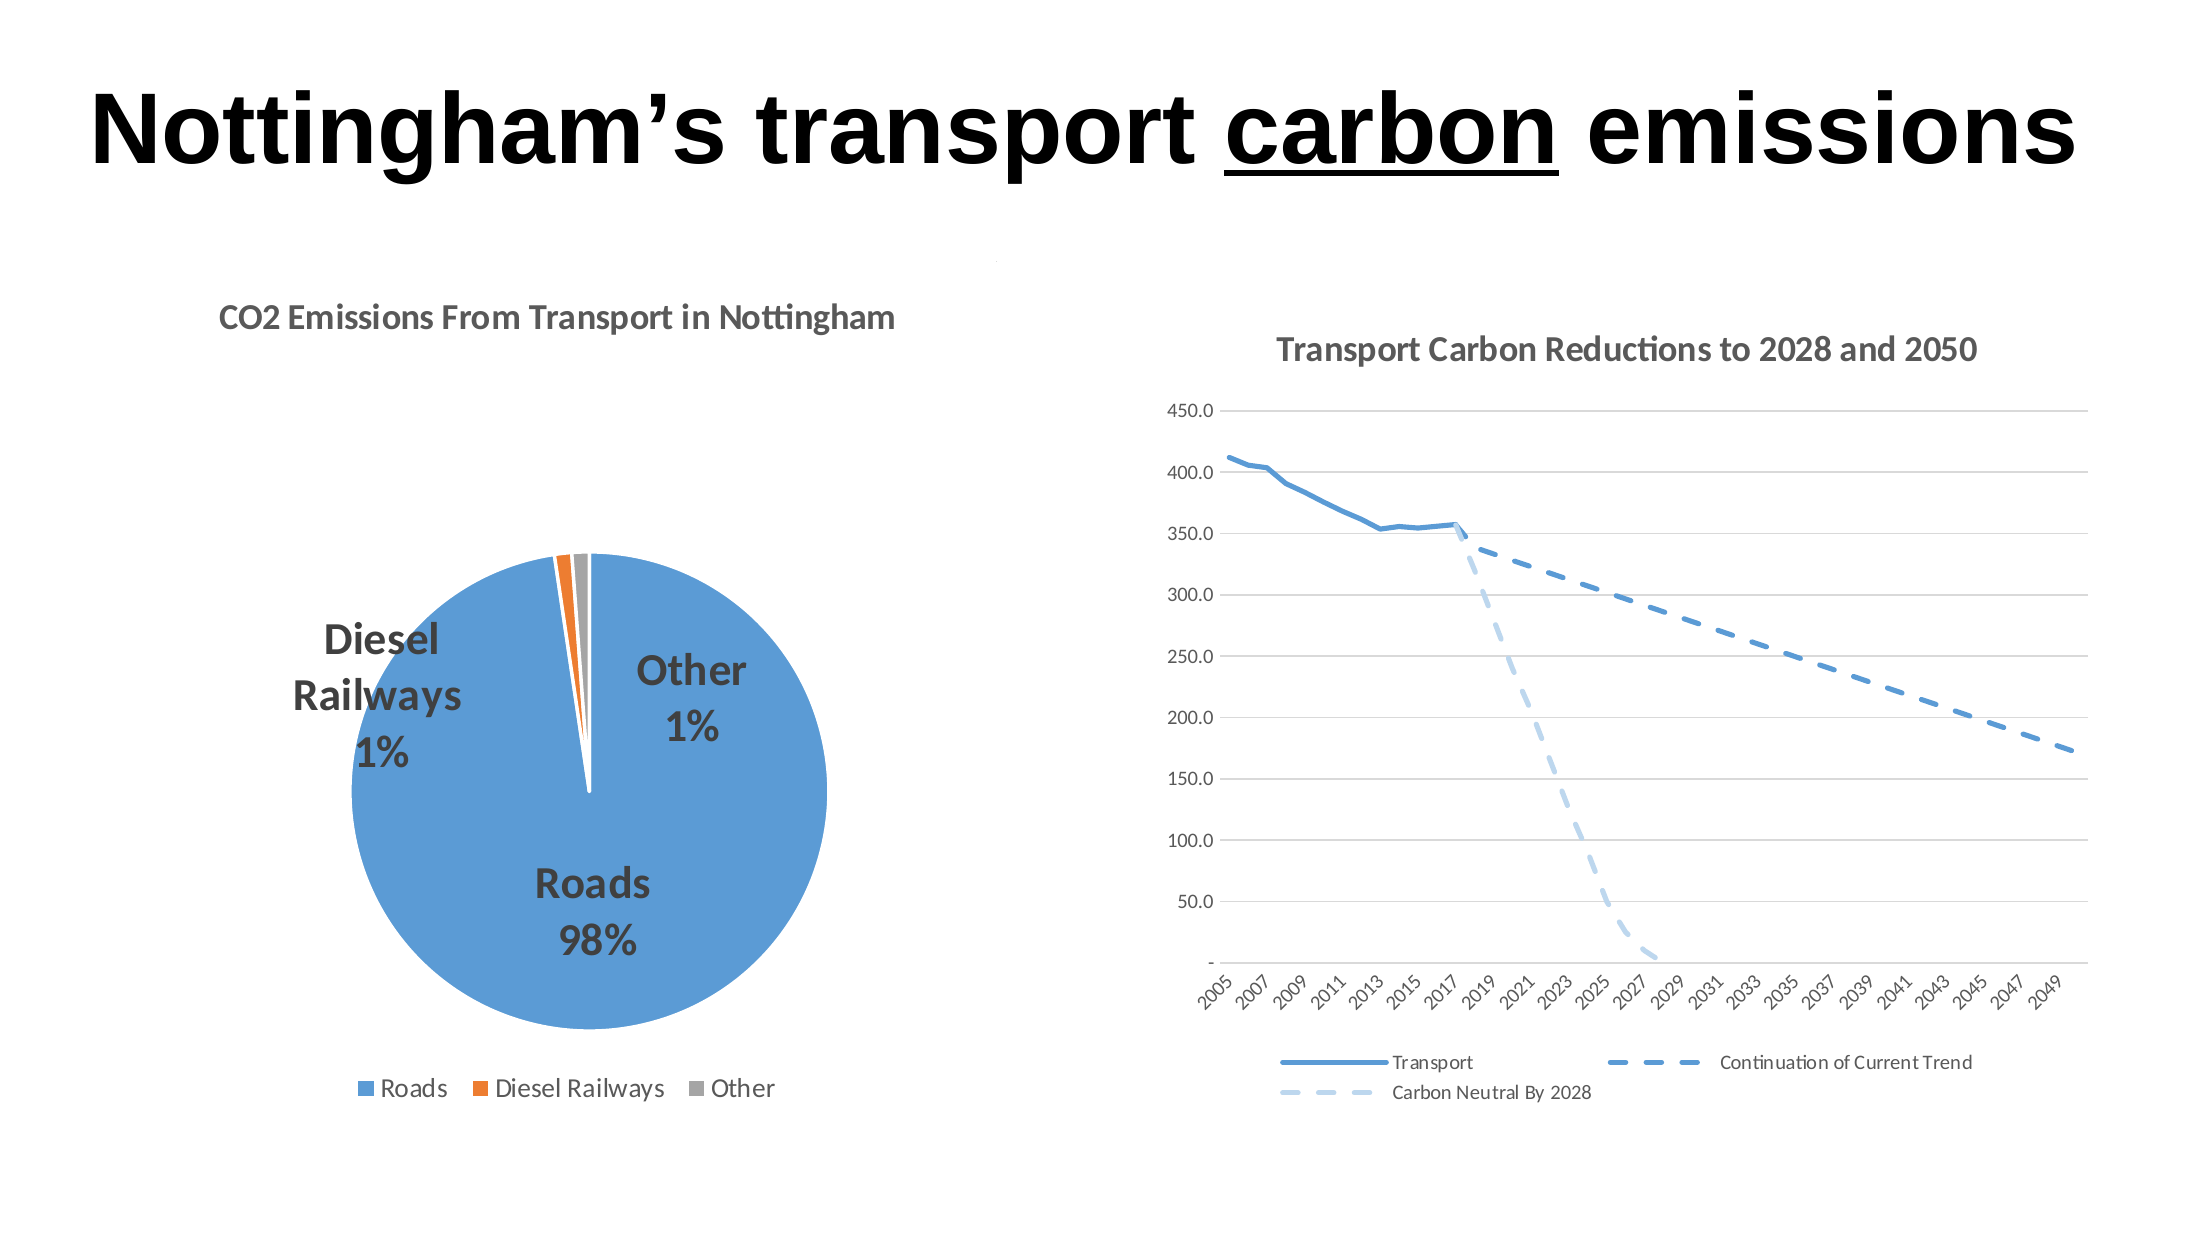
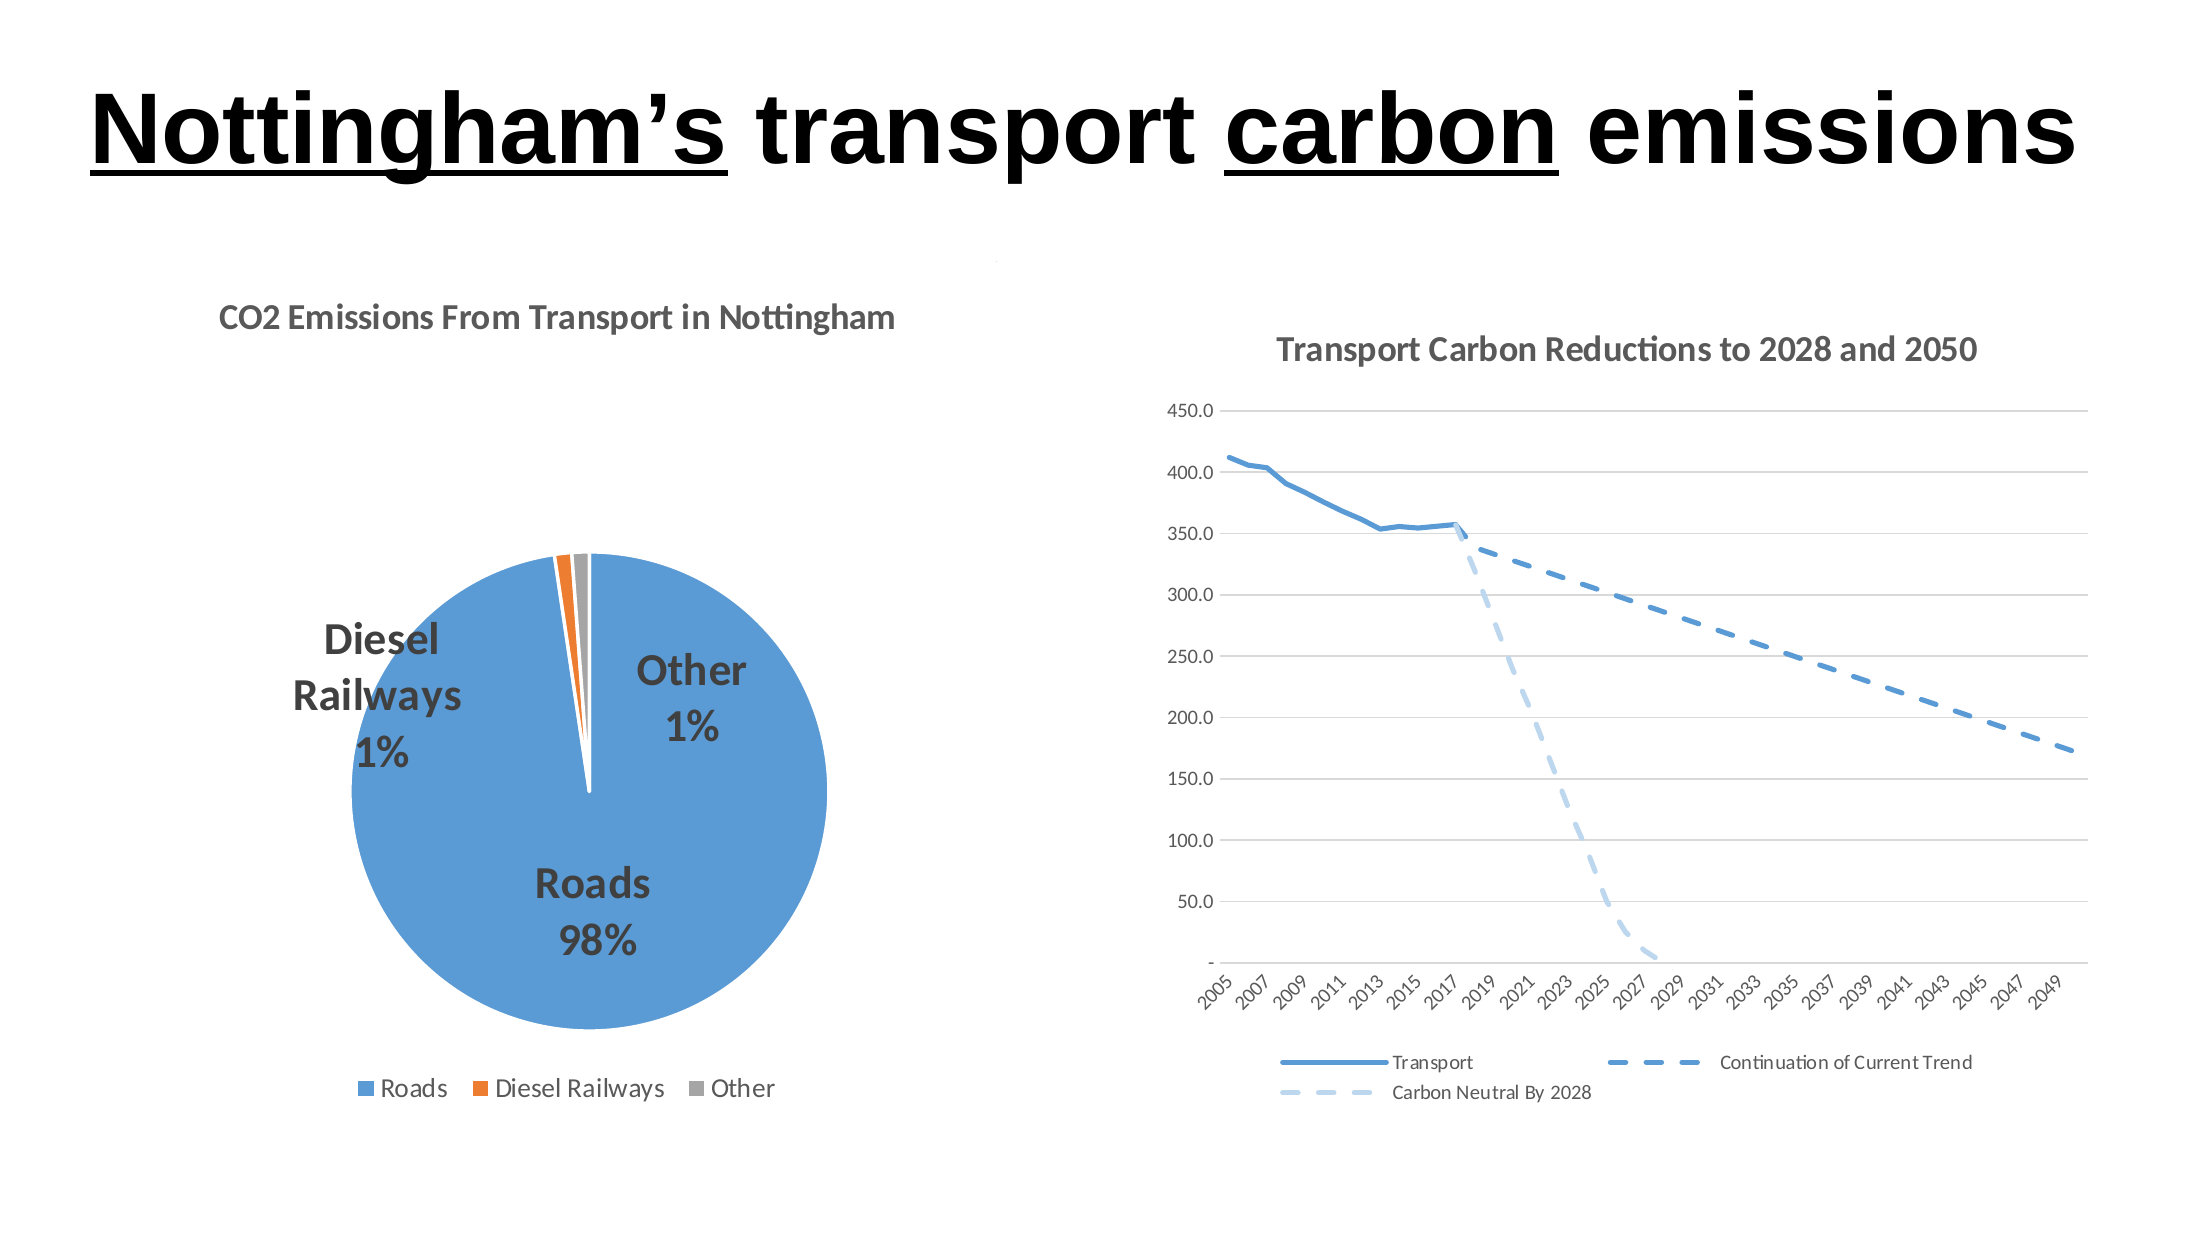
Nottingham’s underline: none -> present (409, 130)
